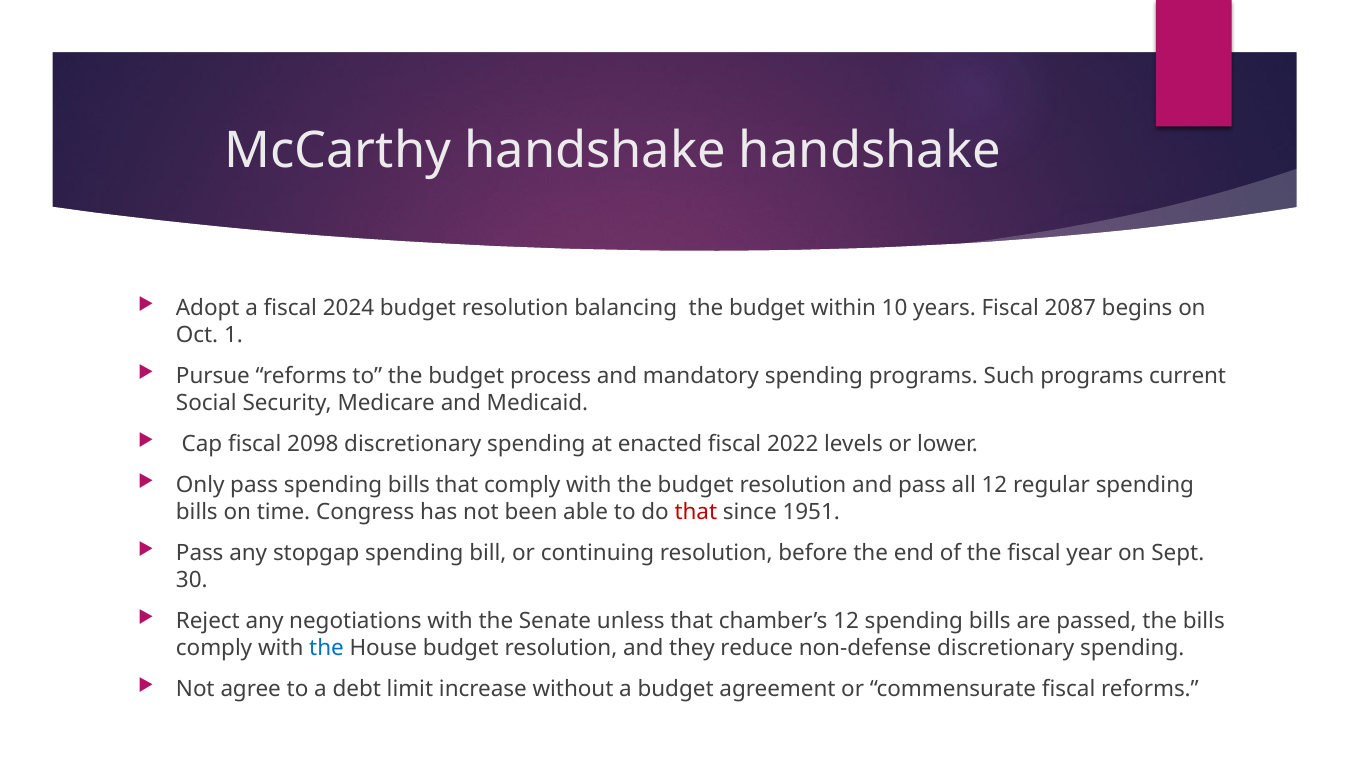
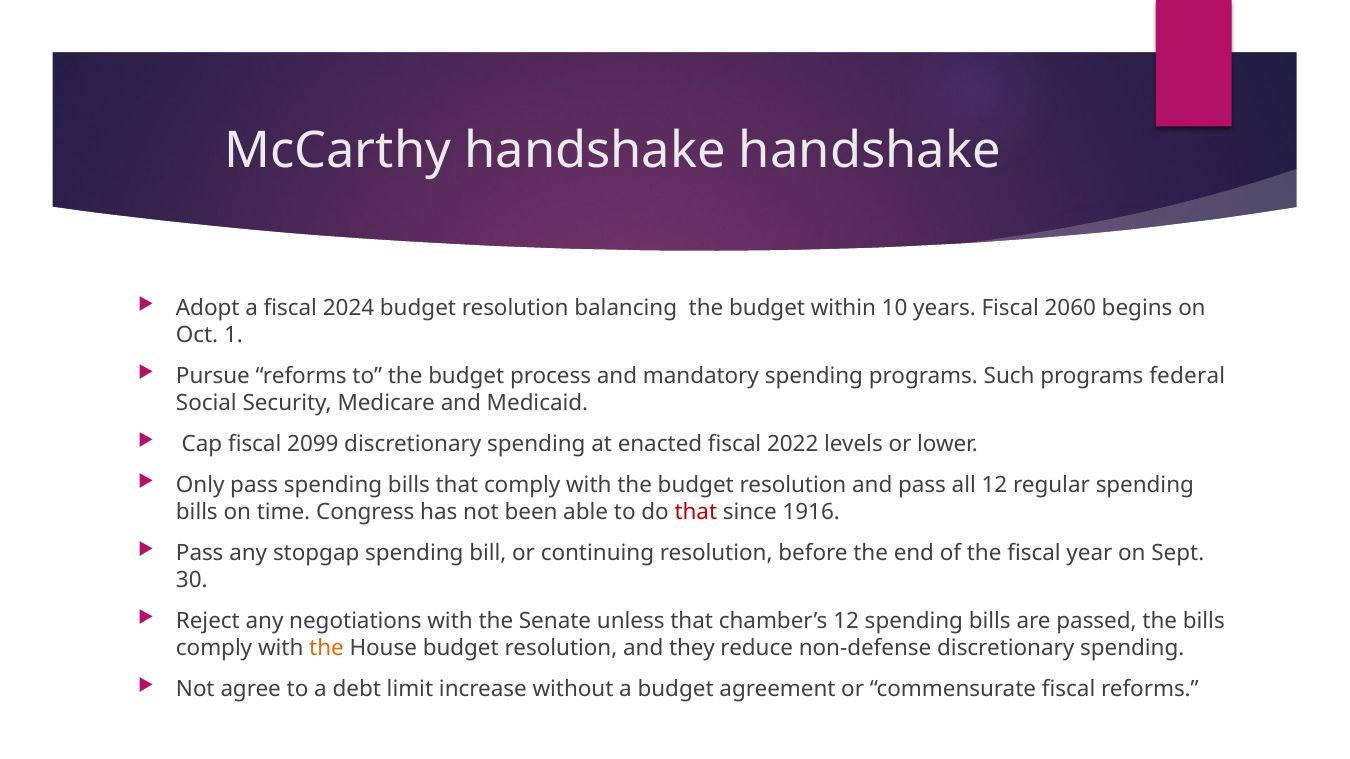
2087: 2087 -> 2060 (1070, 308)
current: current -> federal (1187, 376)
2098: 2098 -> 2099 (313, 444)
1951: 1951 -> 1916 (811, 513)
the colour: blue -> orange (326, 649)
